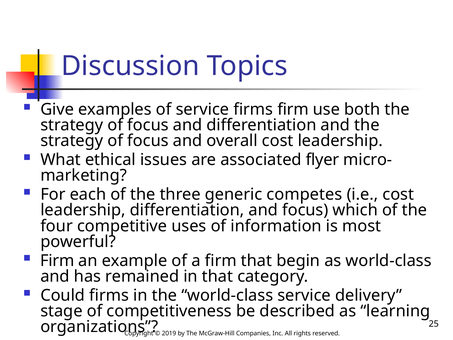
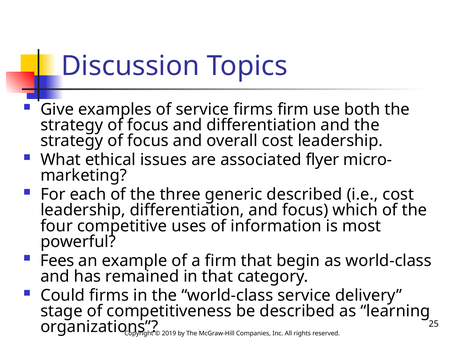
generic competes: competes -> described (304, 194)
Firm: Firm -> Fees (57, 260)
